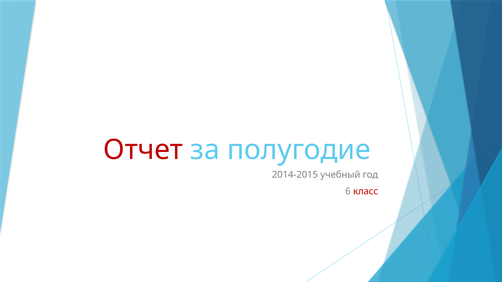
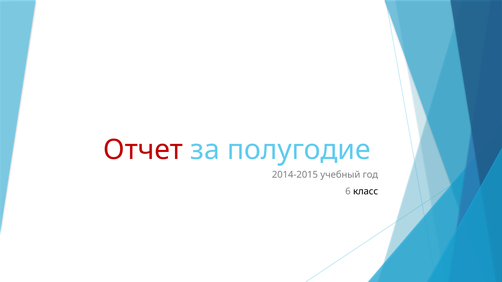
класс colour: red -> black (366, 192)
